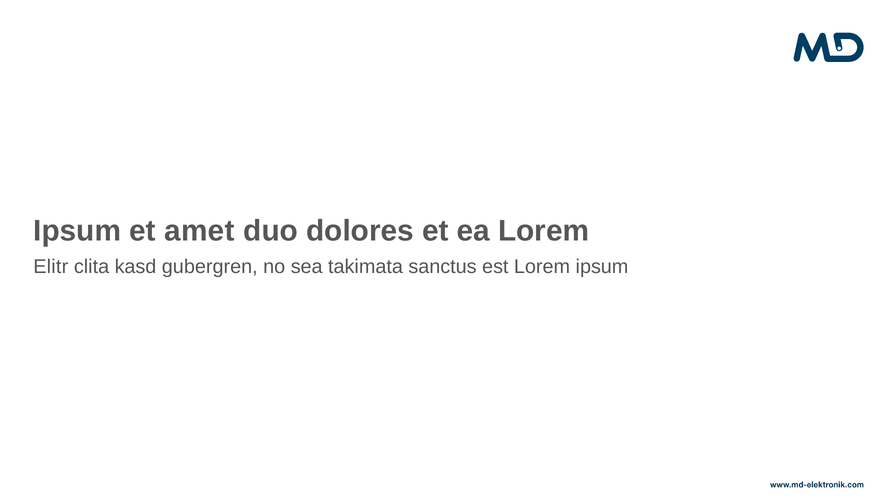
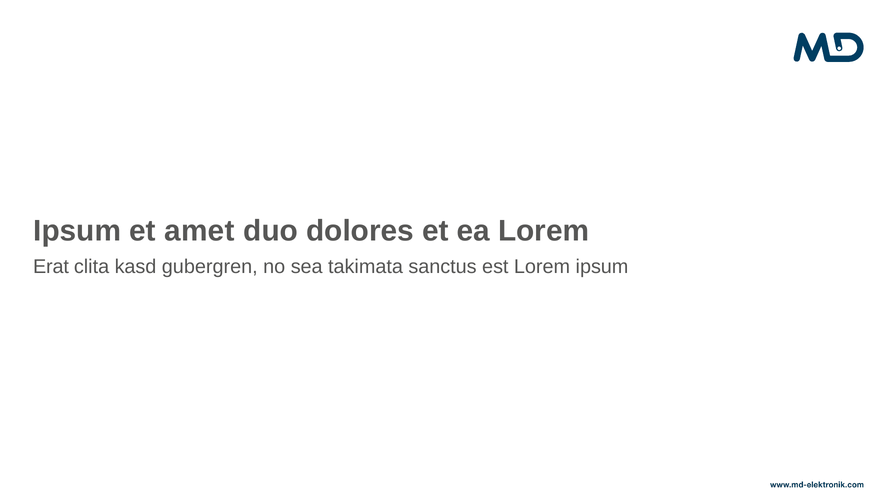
Elitr: Elitr -> Erat (51, 266)
